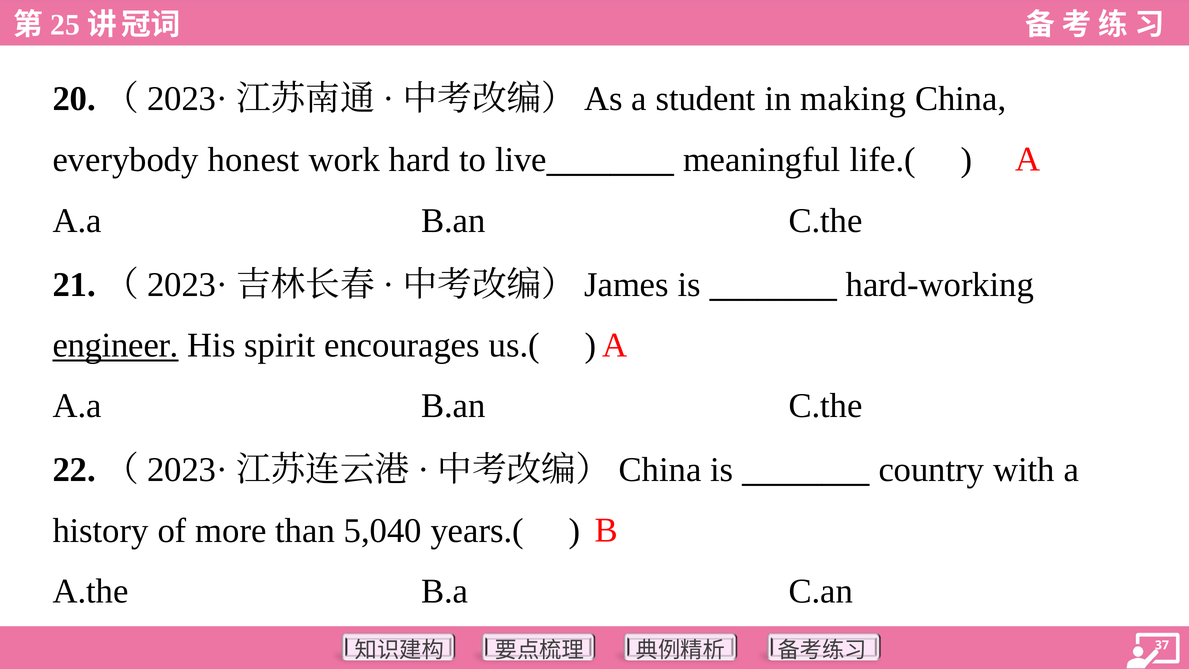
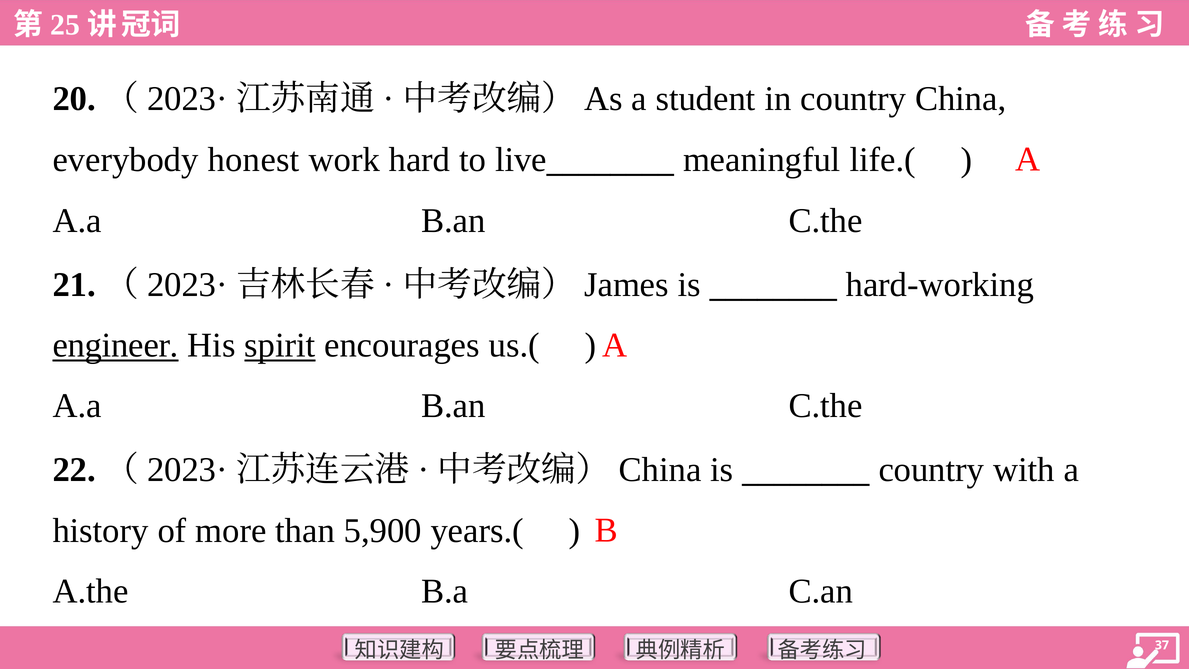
in making: making -> country (853, 99)
spirit underline: none -> present (280, 345)
5,040: 5,040 -> 5,900 (383, 530)
